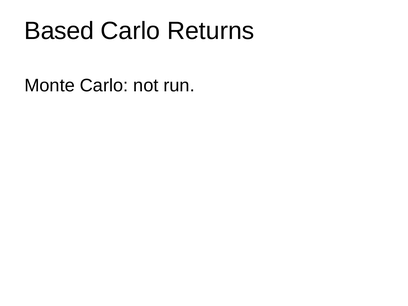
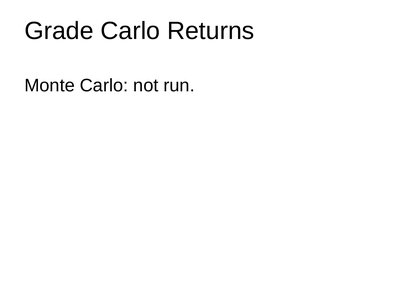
Based: Based -> Grade (59, 31)
